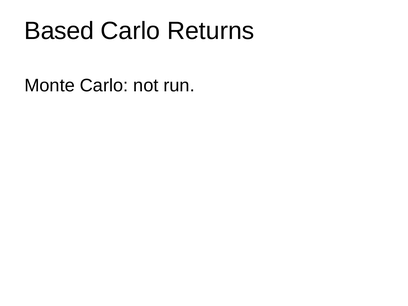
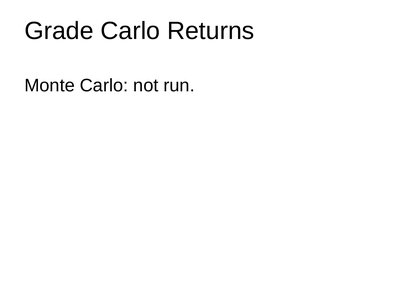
Based: Based -> Grade (59, 31)
